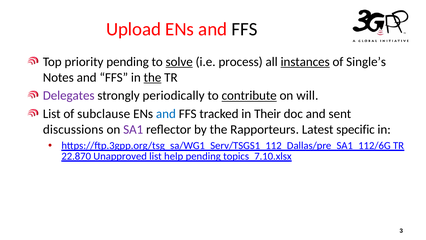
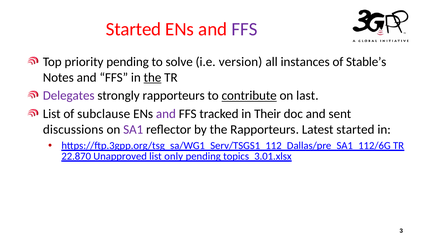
Upload: Upload -> Started (134, 29)
FFS colour: black -> purple (245, 29)
solve underline: present -> none (179, 62)
process: process -> version (240, 62)
instances underline: present -> none (305, 62)
Single’s: Single’s -> Stable’s (366, 62)
strongly periodically: periodically -> rapporteurs (174, 95)
will: will -> last (307, 95)
and colour: blue -> purple (166, 114)
Latest specific: specific -> started (355, 129)
help: help -> only (174, 156)
topics_7.10.xlsx: topics_7.10.xlsx -> topics_3.01.xlsx (257, 156)
